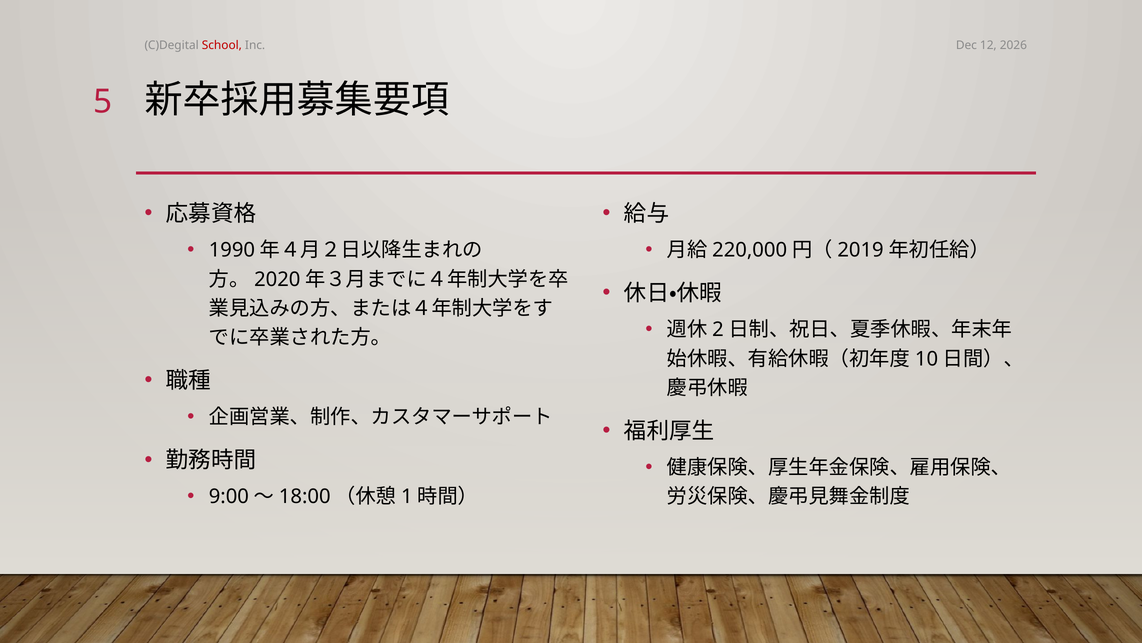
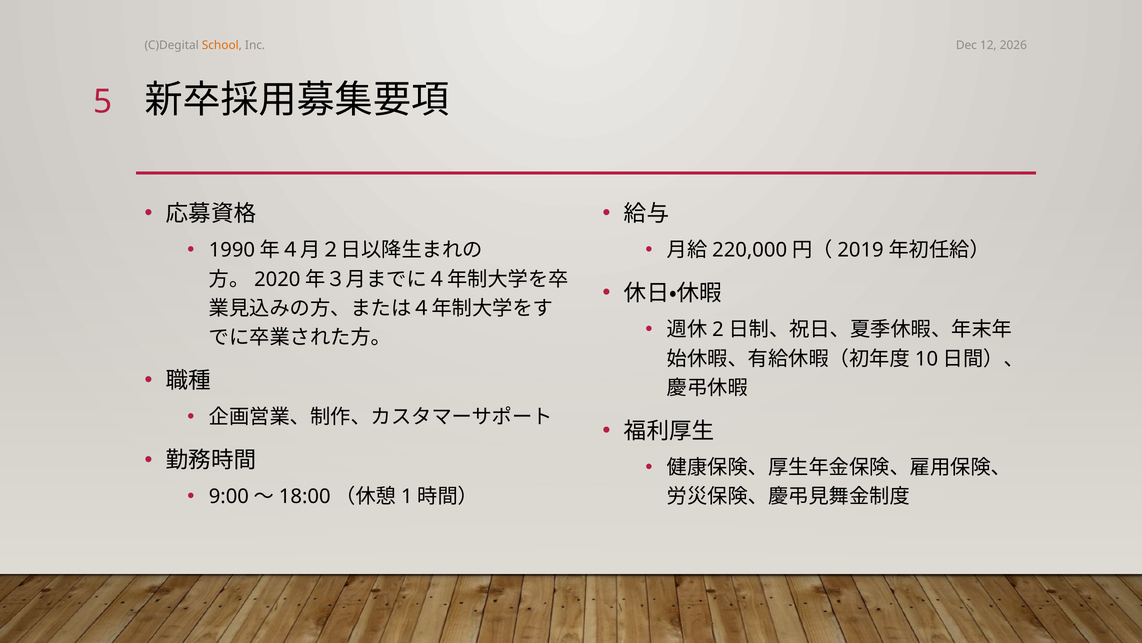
School colour: red -> orange (222, 45)
